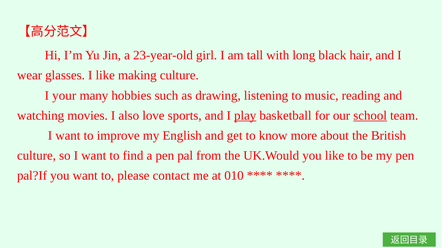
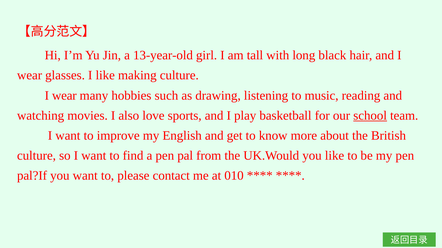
23-year-old: 23-year-old -> 13-year-old (163, 55)
your: your -> wear (64, 96)
play underline: present -> none (245, 116)
